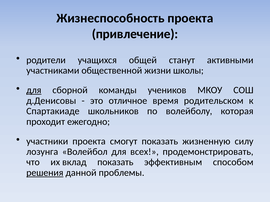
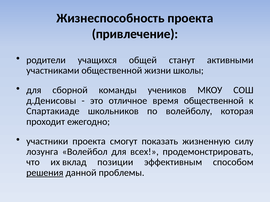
для underline: present -> none (34, 90)
время родительском: родительском -> общественной (214, 101)
вклад показать: показать -> позиции (115, 163)
